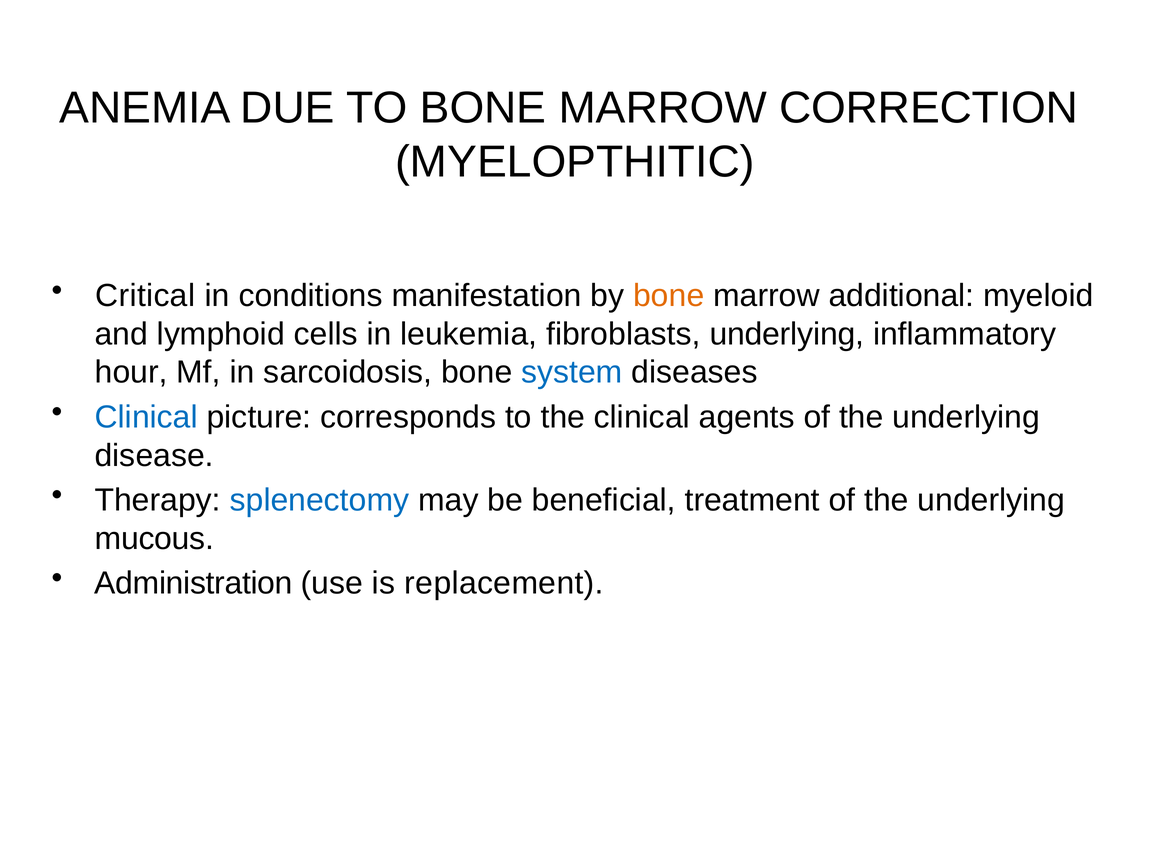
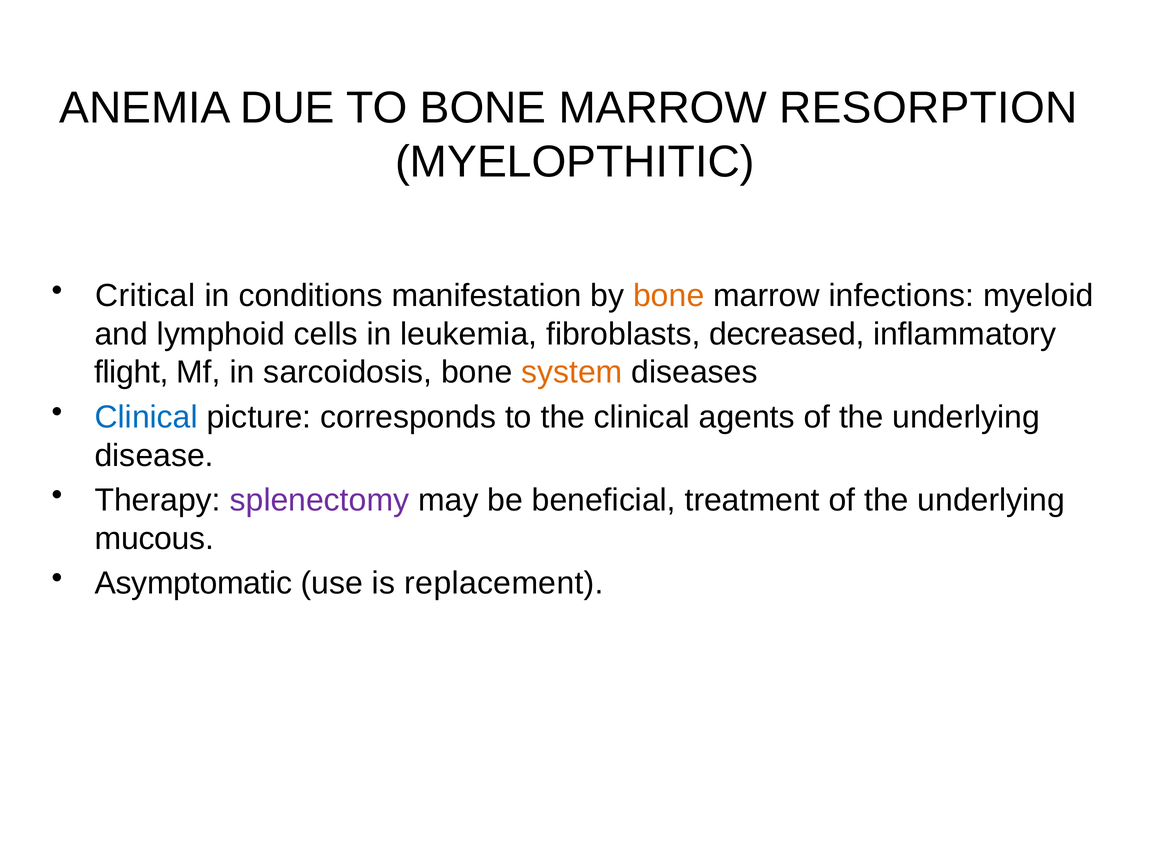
CORRECTION: CORRECTION -> RESORPTION (928, 108)
additional: additional -> infections (901, 296)
fibroblasts underlying: underlying -> decreased (787, 334)
hour: hour -> flight (131, 372)
system colour: blue -> orange (572, 372)
splenectomy colour: blue -> purple (319, 500)
Administration: Administration -> Asymptomatic (193, 583)
